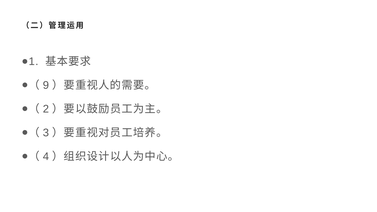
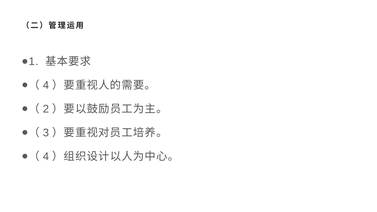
9: 9 -> 4 (46, 85)
